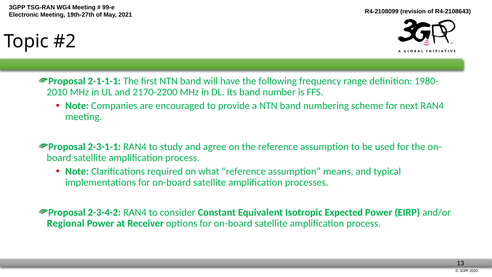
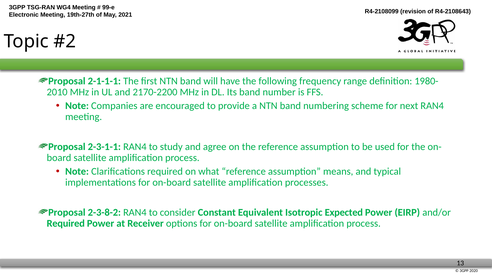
2-3-4-2: 2-3-4-2 -> 2-3-8-2 (104, 212)
Regional: Regional -> Required (66, 223)
